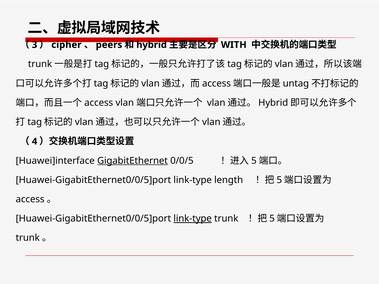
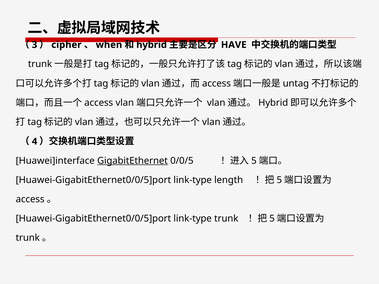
peers: peers -> when (109, 45)
WITH: WITH -> HAVE (234, 45)
link-type underline: present -> none (193, 219)
